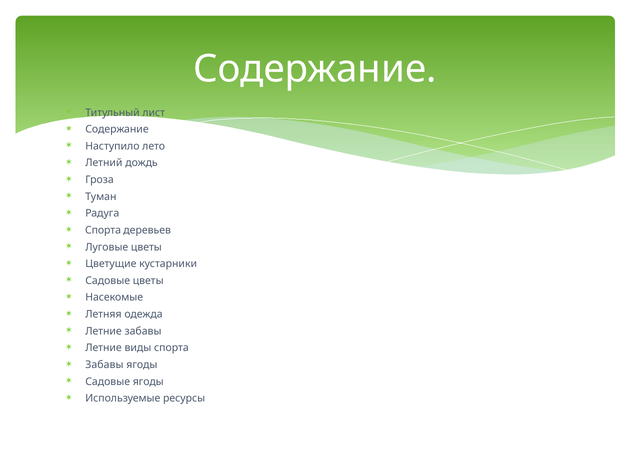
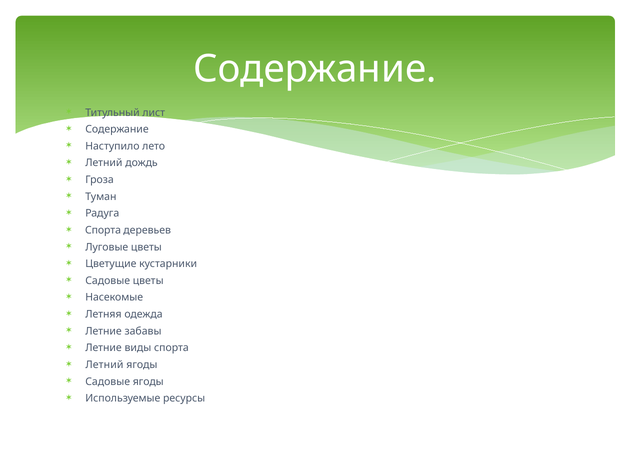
Забавы: Забавы -> Летний (104, 364)
